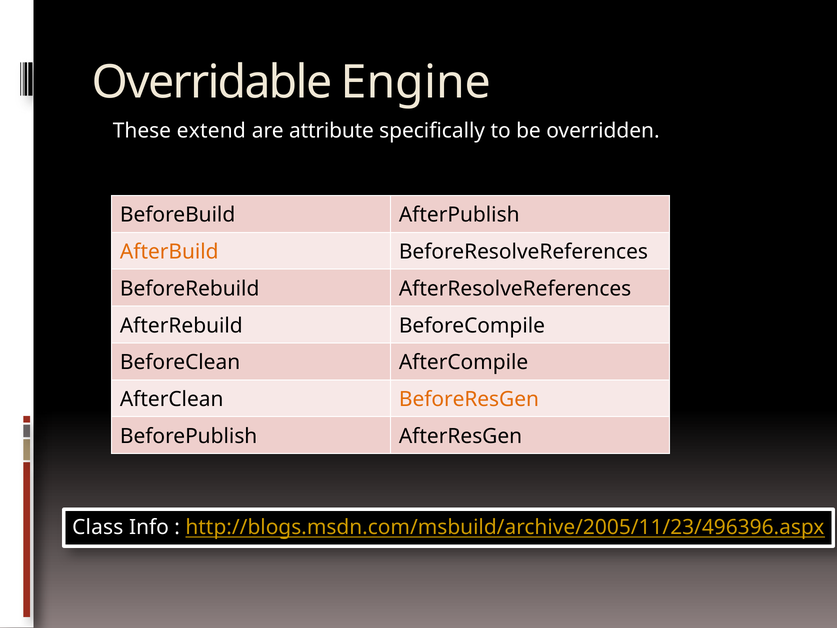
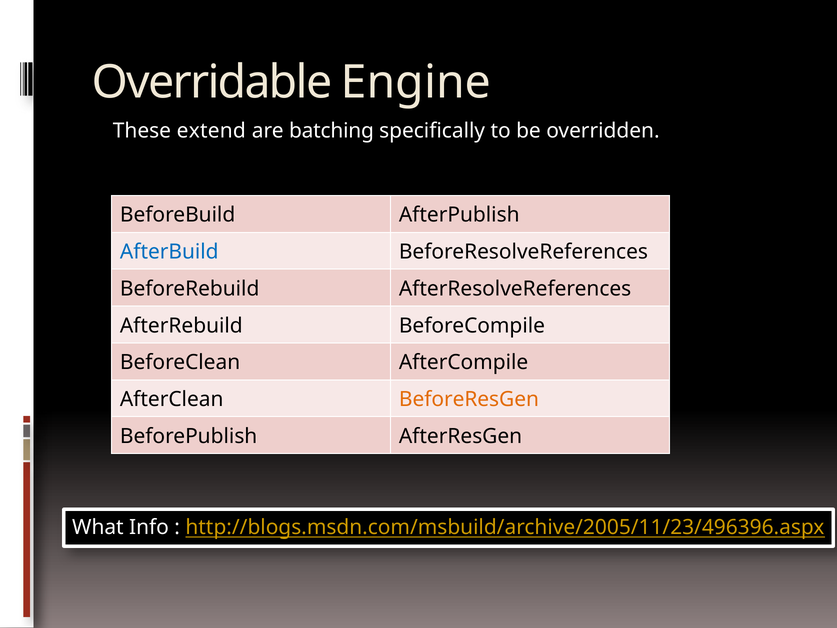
attribute: attribute -> batching (331, 131)
AfterBuild colour: orange -> blue (169, 252)
Class: Class -> What (98, 527)
